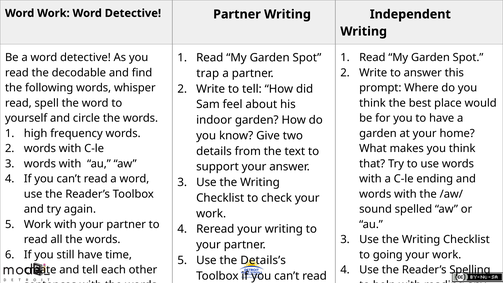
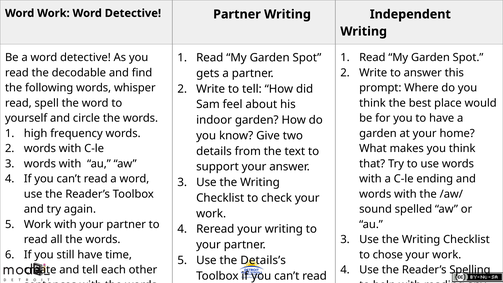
trap: trap -> gets (208, 73)
going: going -> chose (388, 255)
